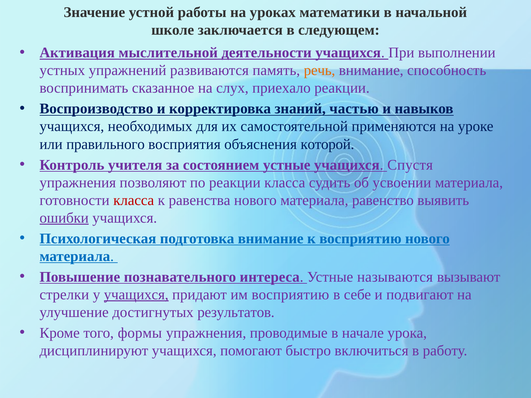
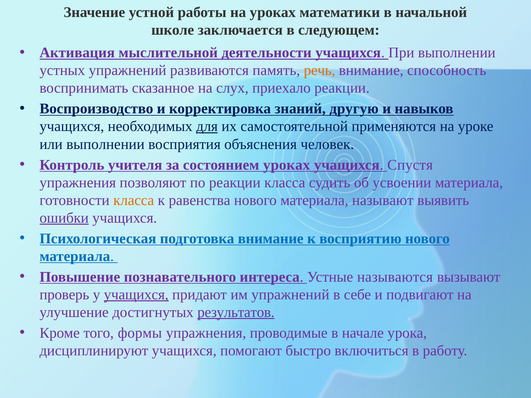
частью: частью -> другую (354, 109)
для underline: none -> present (207, 127)
или правильного: правильного -> выполнении (105, 144)
которой: которой -> человек (327, 144)
состоянием устные: устные -> уроках (287, 165)
класса colour: red -> orange (134, 200)
равенство: равенство -> называют (383, 200)
стрелки: стрелки -> проверь (64, 295)
им восприятию: восприятию -> упражнений (290, 295)
результатов underline: none -> present (236, 312)
